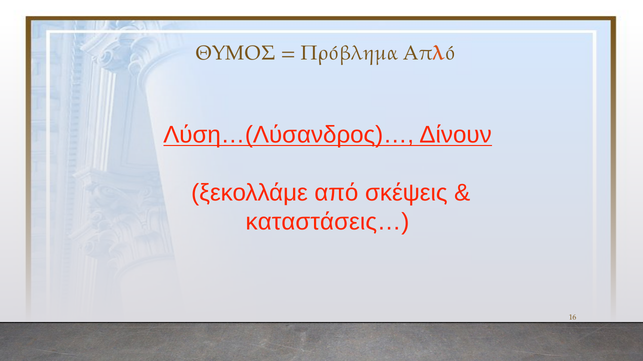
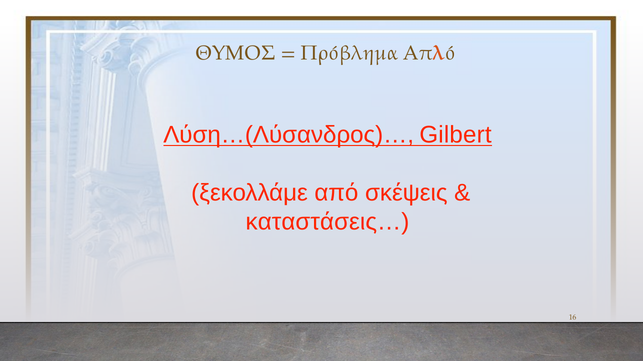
Δίνουν: Δίνουν -> Gilbert (455, 135)
